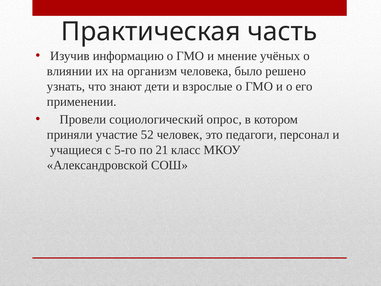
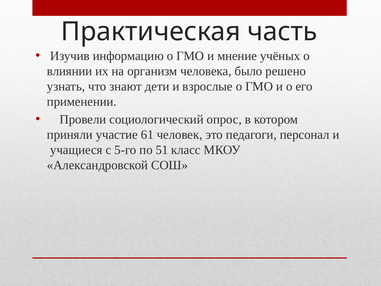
52: 52 -> 61 (147, 135)
21: 21 -> 51 (162, 150)
